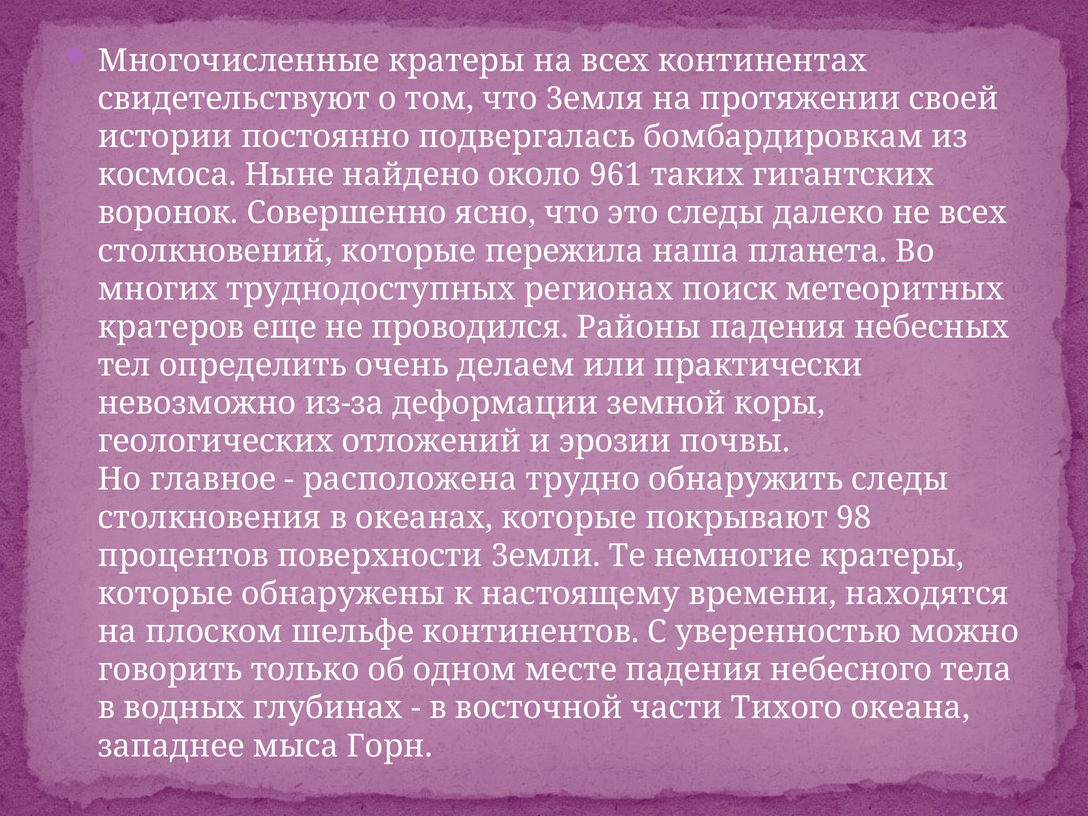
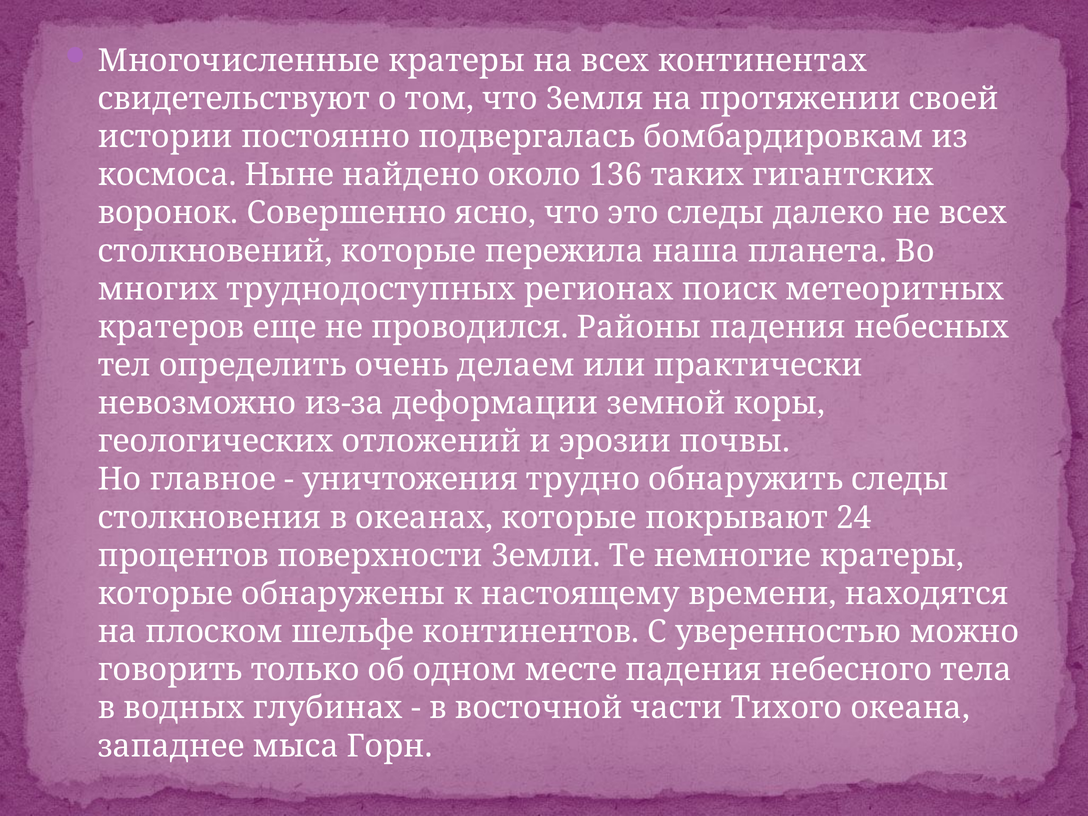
961: 961 -> 136 (616, 175)
расположена: расположена -> уничтожения (410, 480)
98: 98 -> 24 (854, 518)
